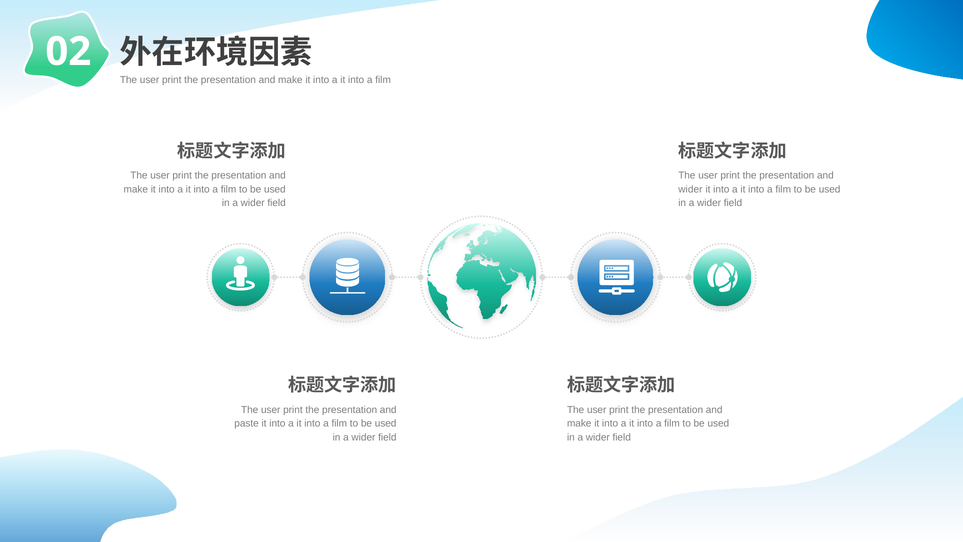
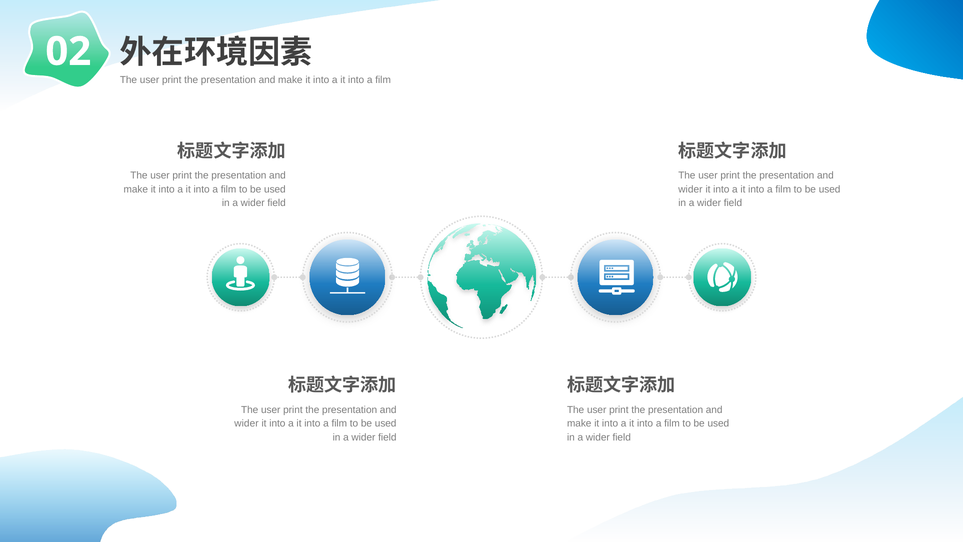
paste: paste -> wider (247, 423)
